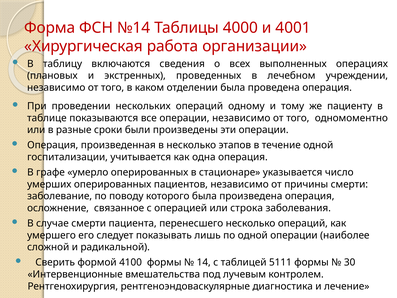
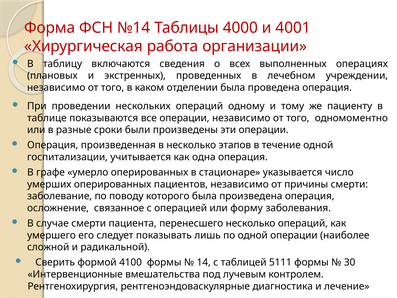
строка: строка -> форму (247, 208)
